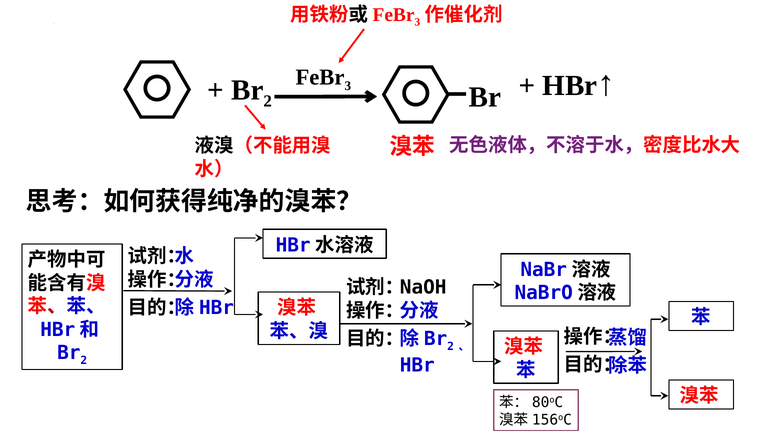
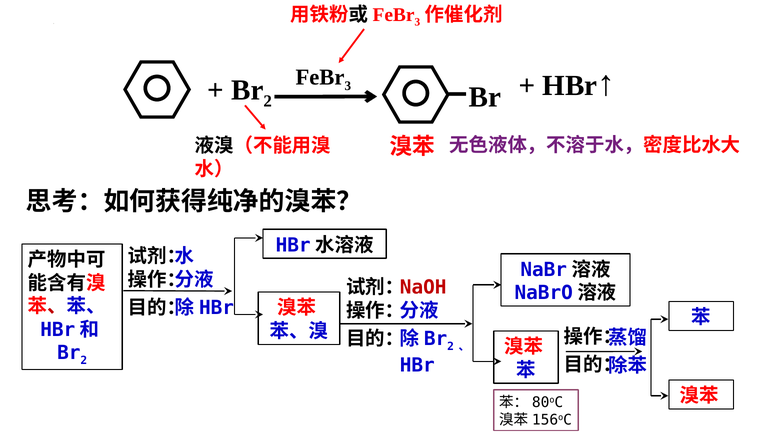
NaOH colour: black -> red (423, 287)
